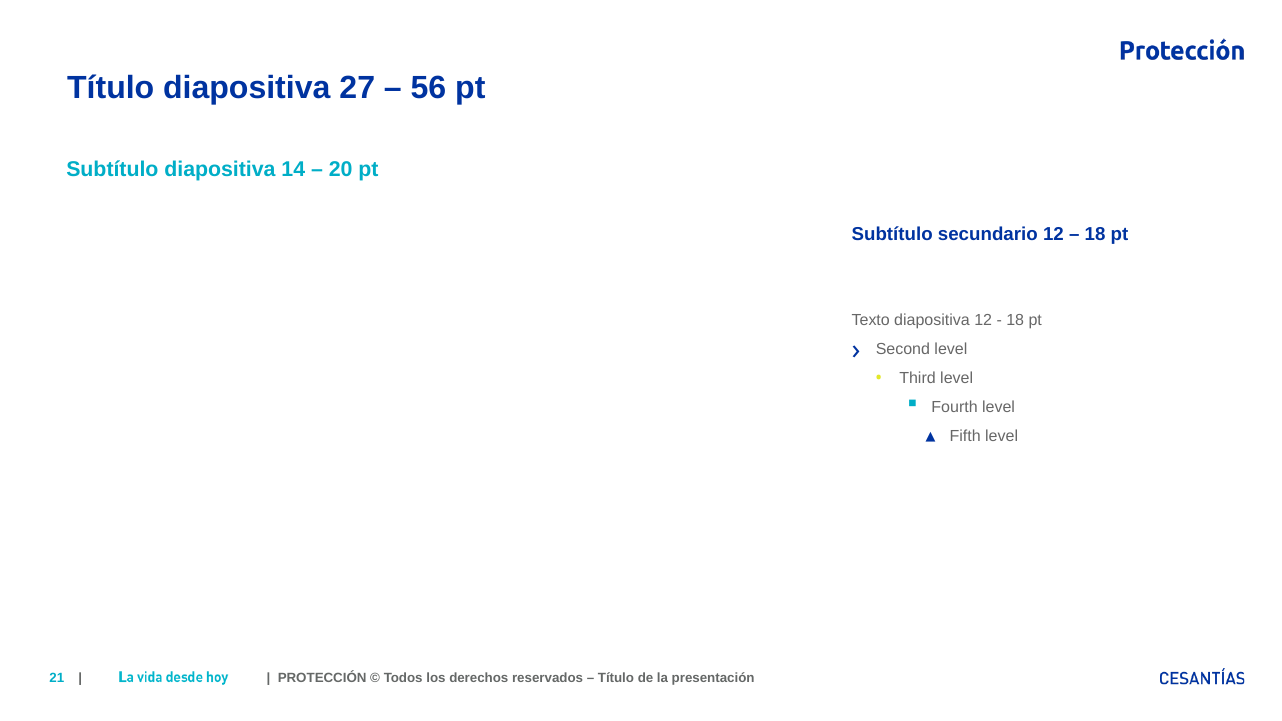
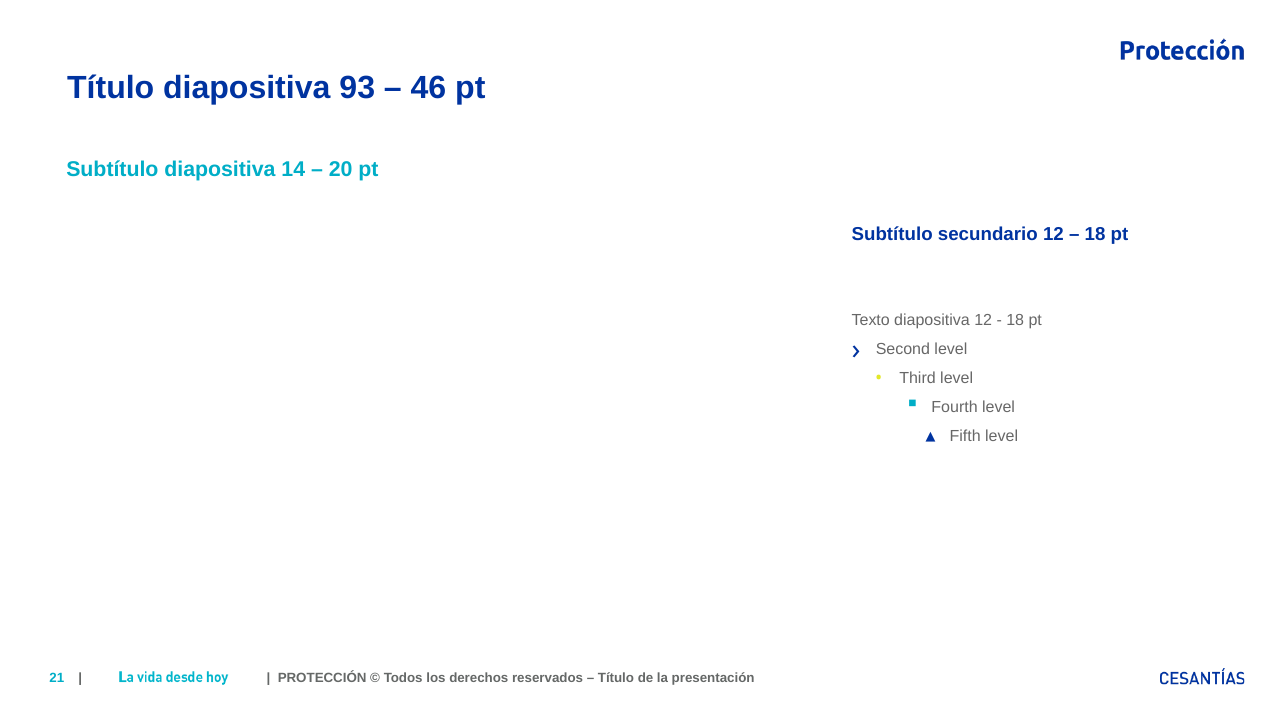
27: 27 -> 93 (357, 88)
56: 56 -> 46 (428, 88)
